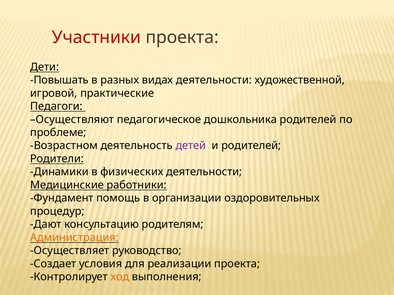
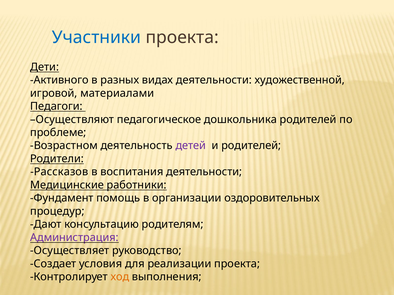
Участники colour: red -> blue (96, 37)
Повышать: Повышать -> Активного (59, 80)
практические: практические -> материалами (117, 93)
Динамики: Динамики -> Рассказов (59, 172)
физических: физических -> воспитания (132, 172)
Администрация colour: orange -> purple (74, 238)
